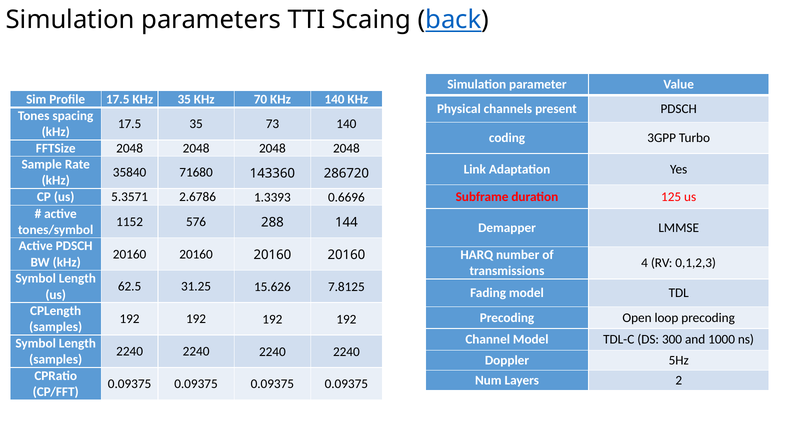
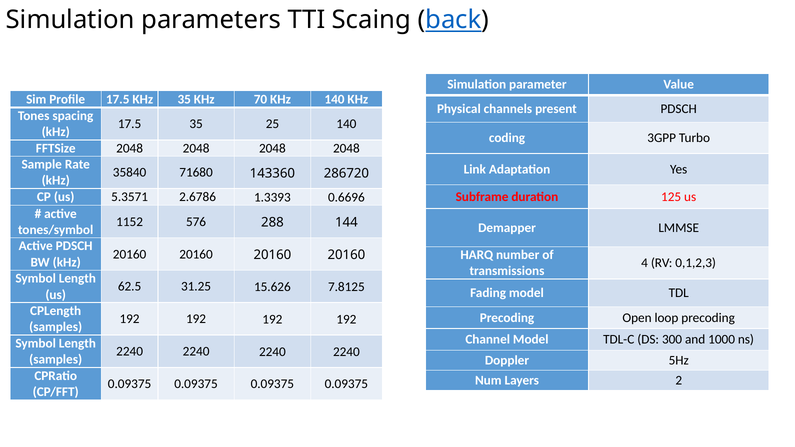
73: 73 -> 25 (272, 124)
